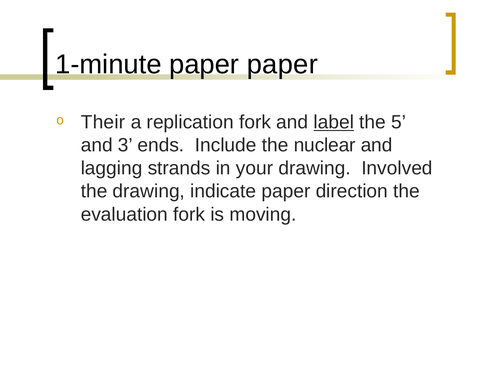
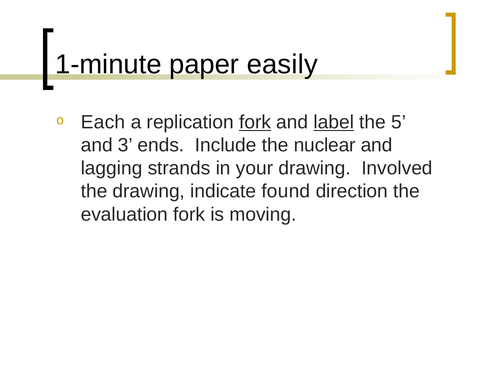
paper paper: paper -> easily (282, 64)
Their: Their -> Each (103, 122)
fork underline: none -> present (255, 122)
indicate paper: paper -> found (286, 191)
